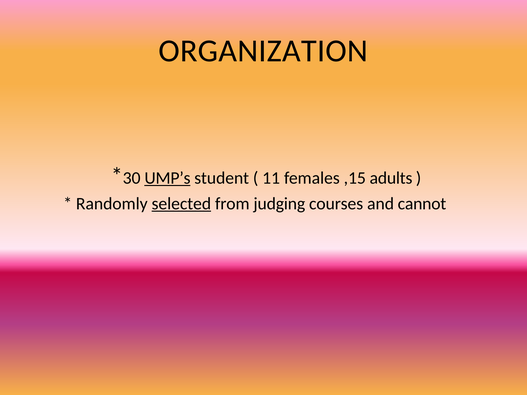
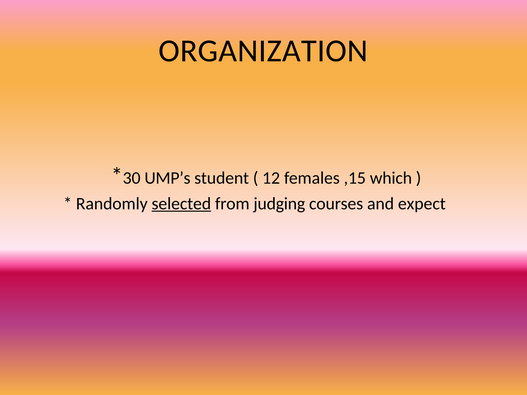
UMP’s underline: present -> none (167, 178)
11: 11 -> 12 (271, 178)
adults: adults -> which (391, 178)
cannot: cannot -> expect (422, 204)
